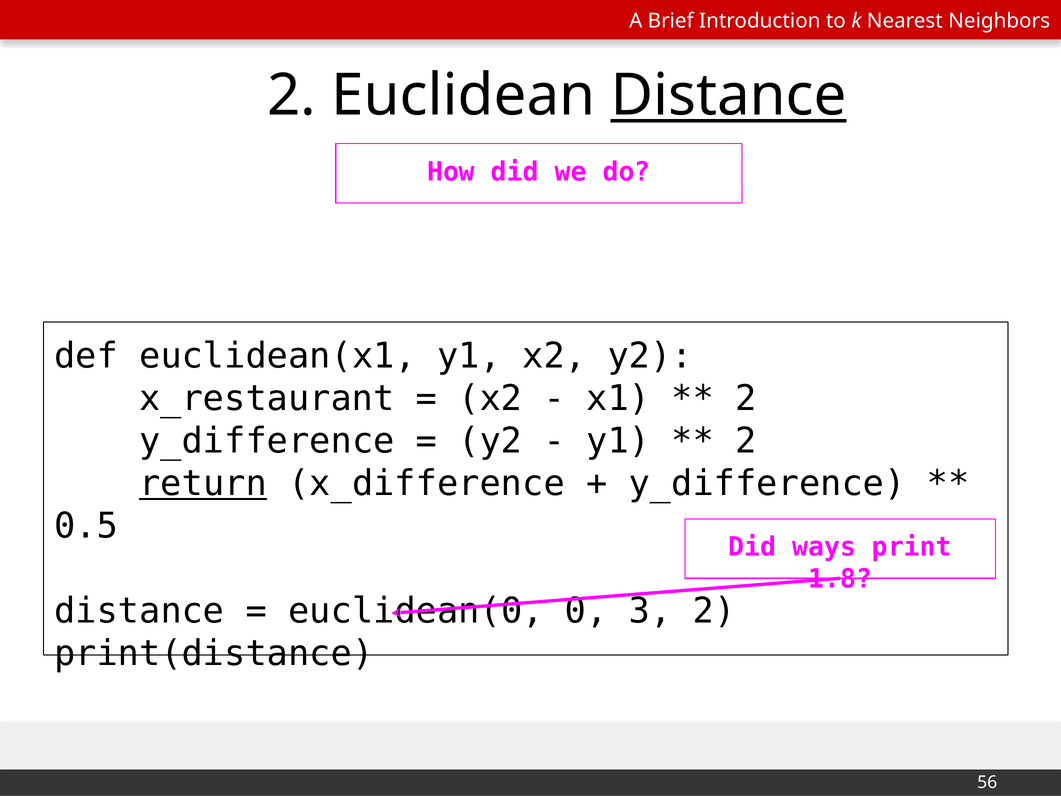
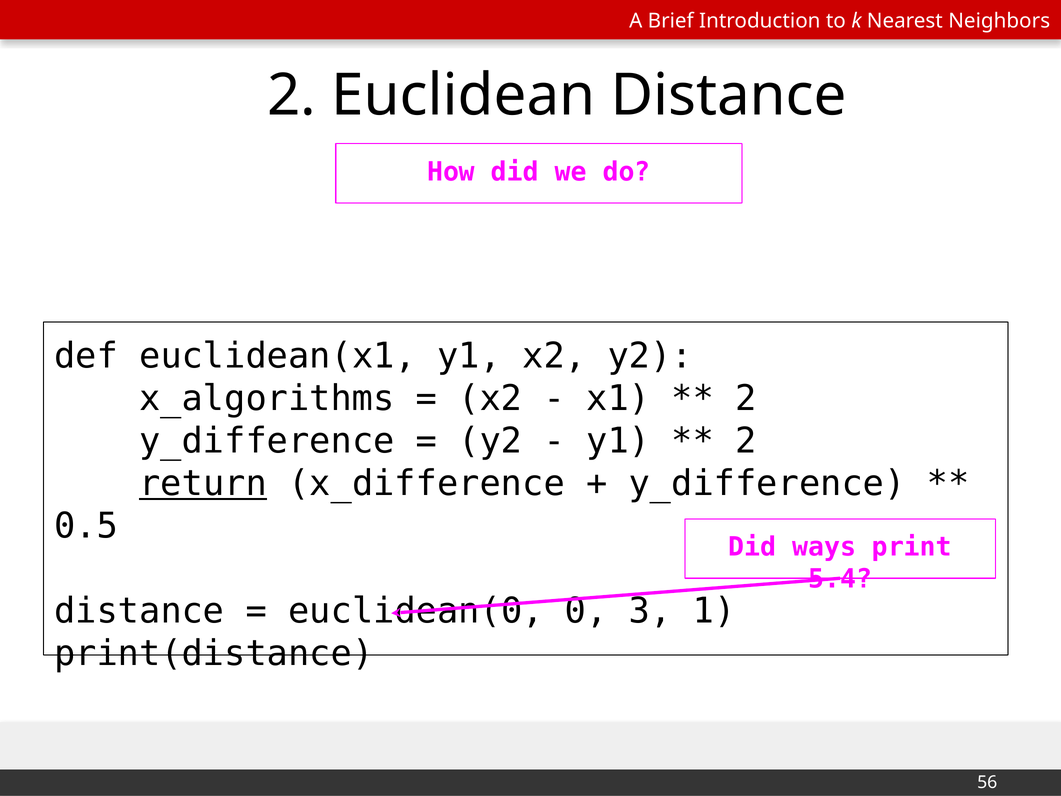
Distance underline: present -> none (729, 96)
x_restaurant: x_restaurant -> x_algorithms (267, 399)
1.8: 1.8 -> 5.4 (840, 579)
3 2: 2 -> 1 (714, 611)
